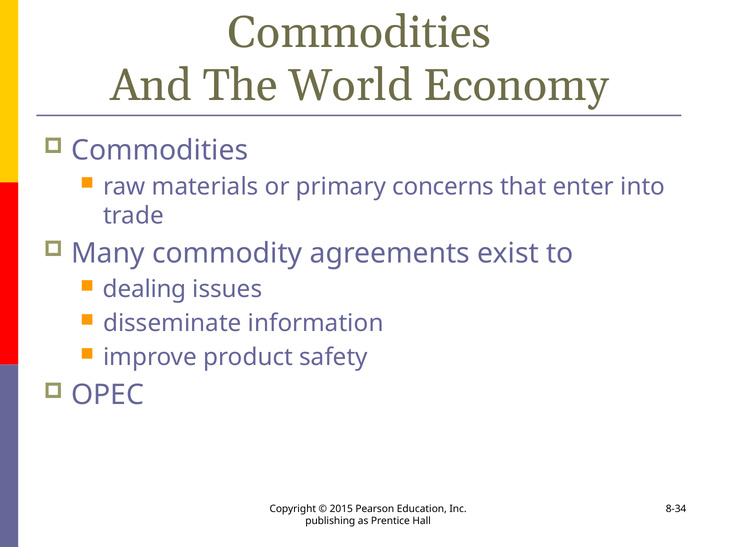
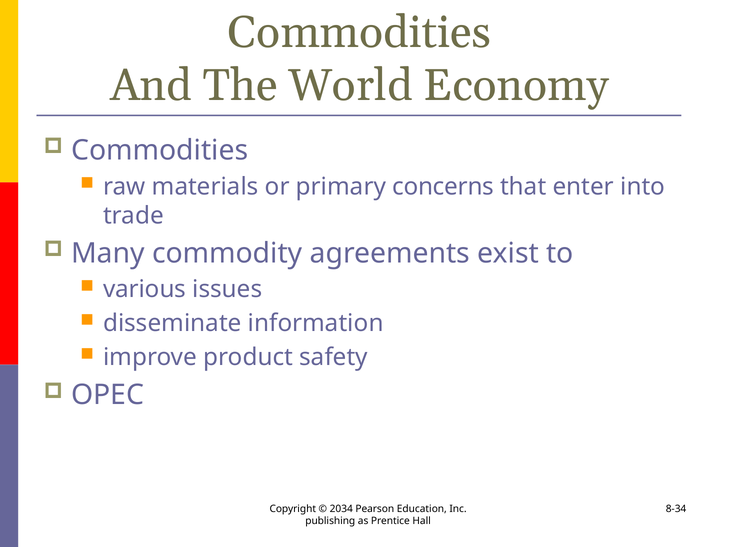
dealing: dealing -> various (145, 290)
2015: 2015 -> 2034 (341, 509)
